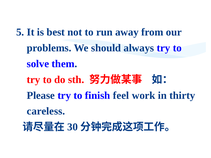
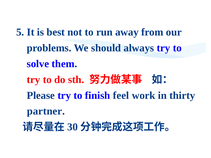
careless: careless -> partner (46, 111)
